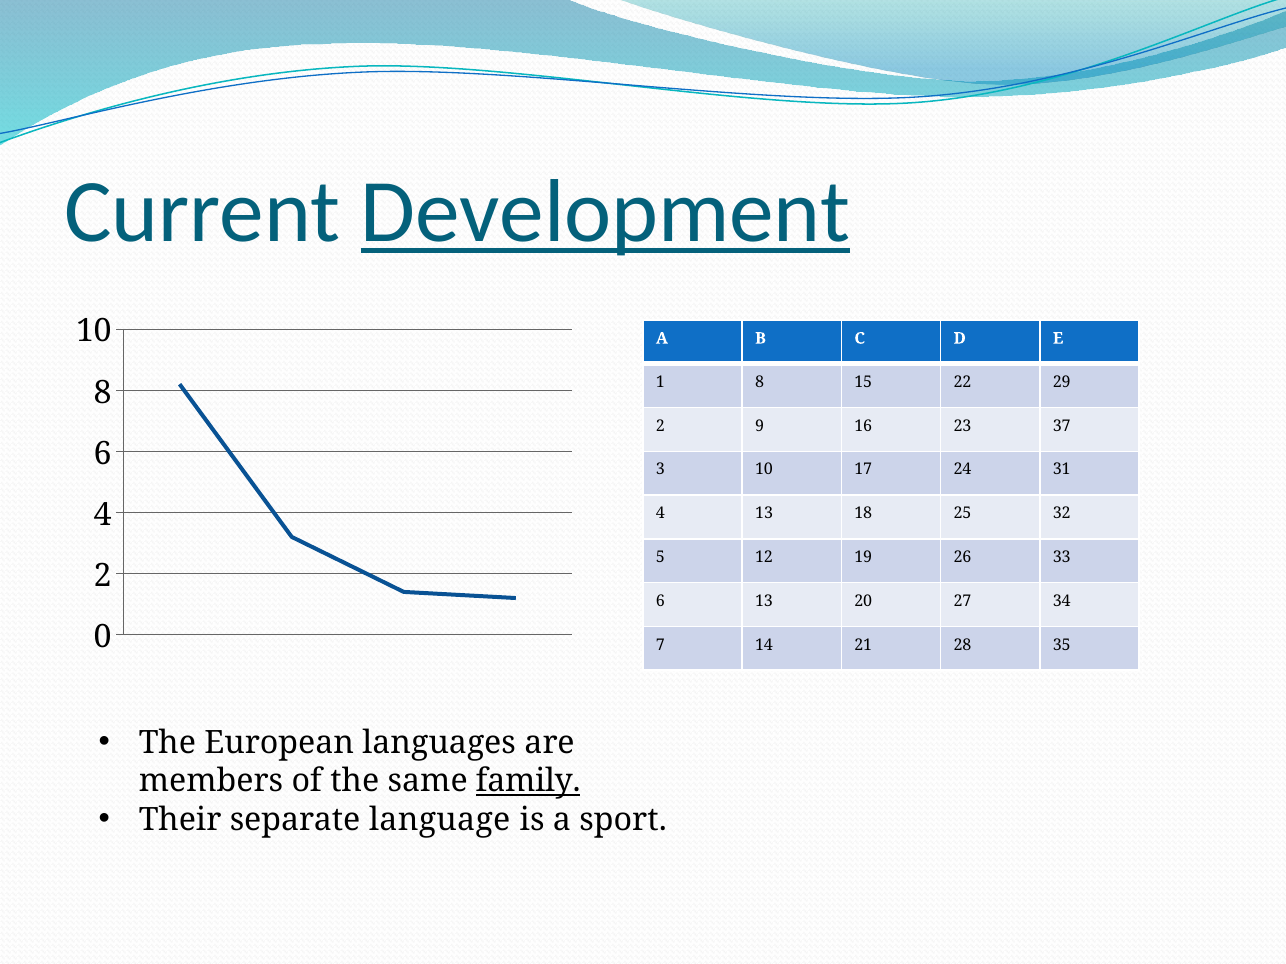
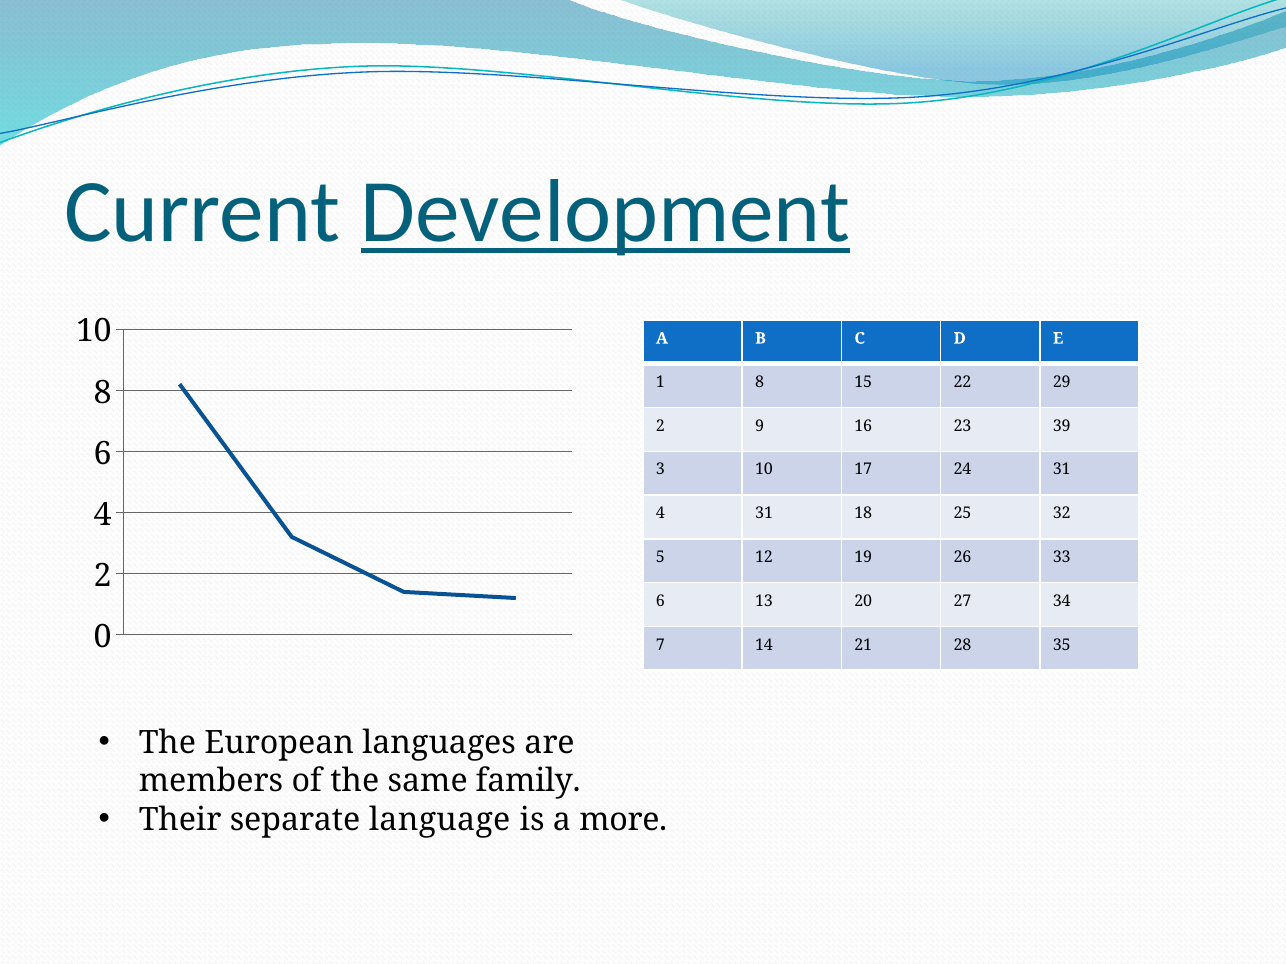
37: 37 -> 39 (1062, 426)
4 13: 13 -> 31 (764, 514)
family underline: present -> none (528, 782)
sport: sport -> more (623, 820)
